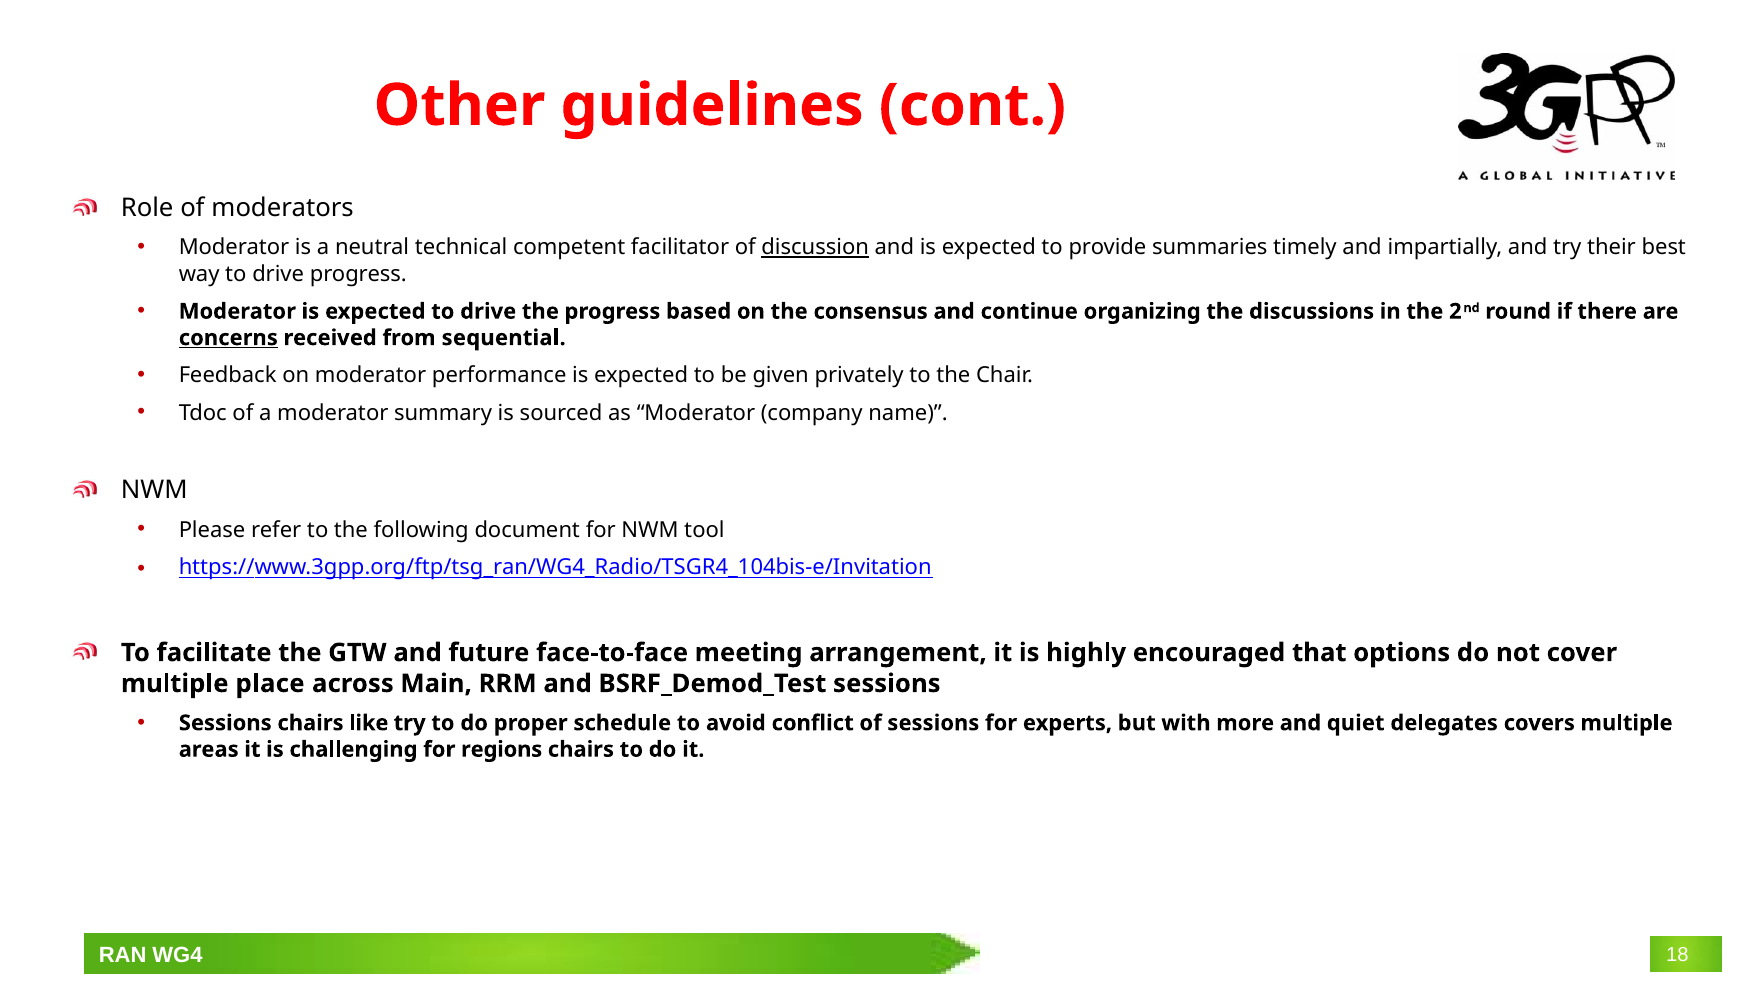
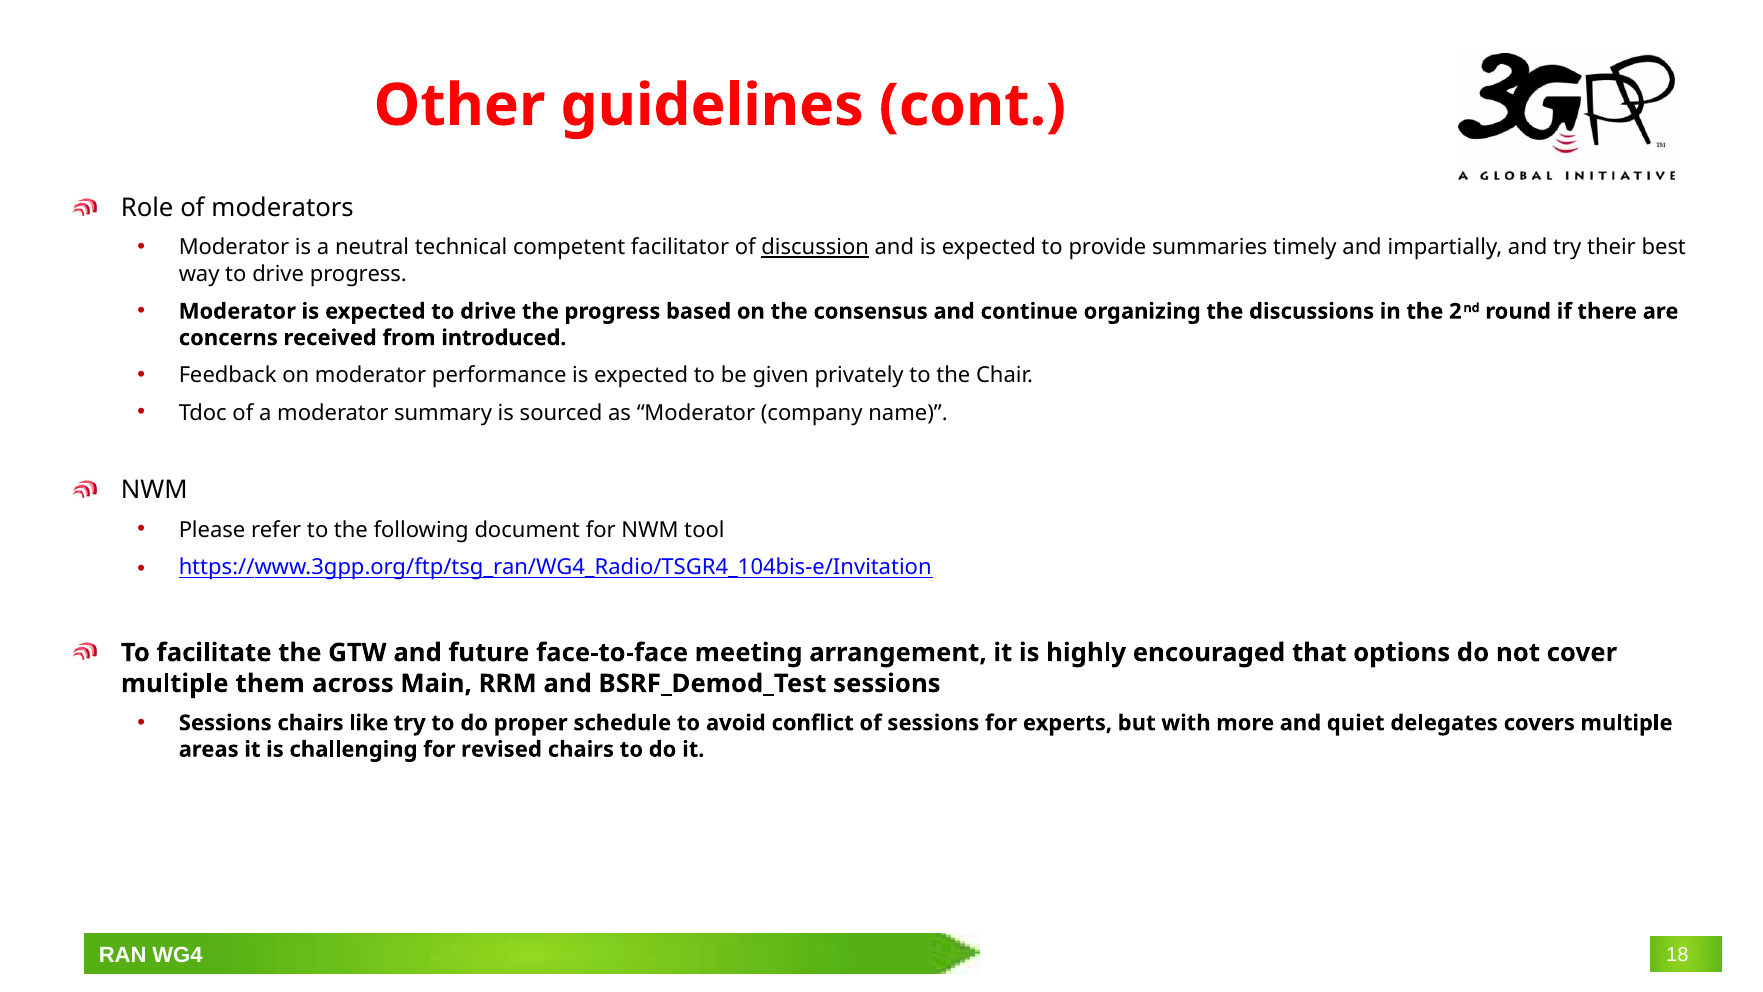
concerns underline: present -> none (228, 338)
sequential: sequential -> introduced (504, 338)
place: place -> them (270, 683)
regions: regions -> revised (501, 749)
